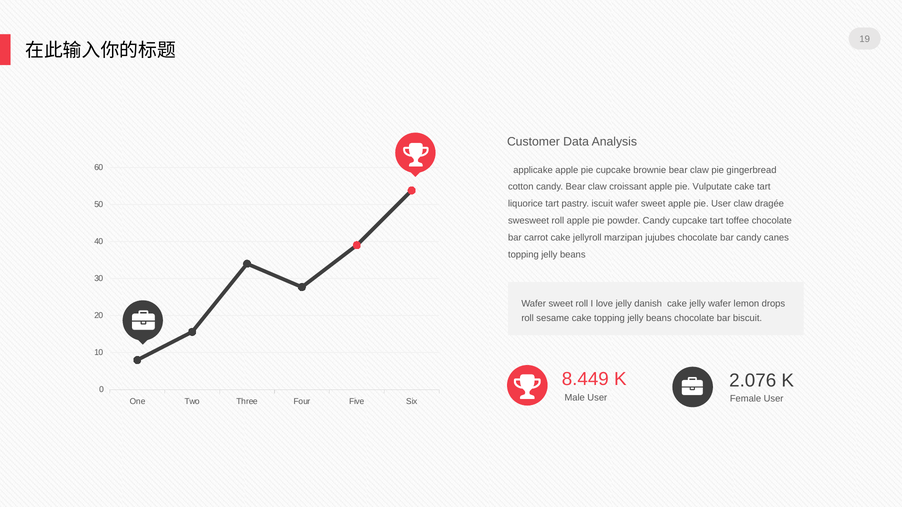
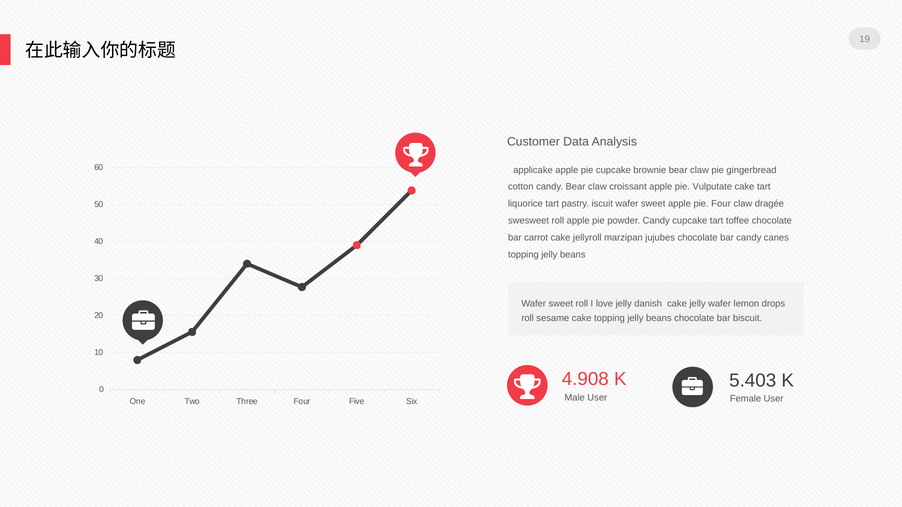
pie User: User -> Four (721, 204)
8.449: 8.449 -> 4.908 (585, 379)
2.076: 2.076 -> 5.403 (753, 381)
